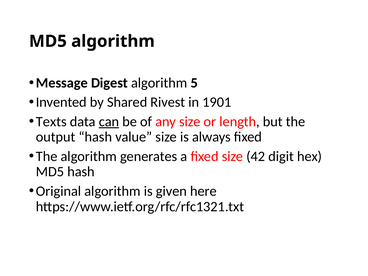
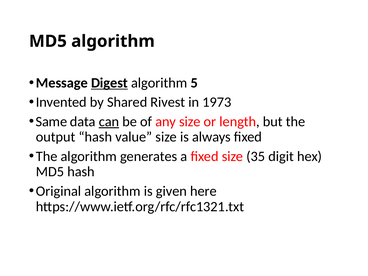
Digest underline: none -> present (109, 83)
1901: 1901 -> 1973 (217, 102)
Texts: Texts -> Same (51, 122)
42: 42 -> 35 (256, 156)
